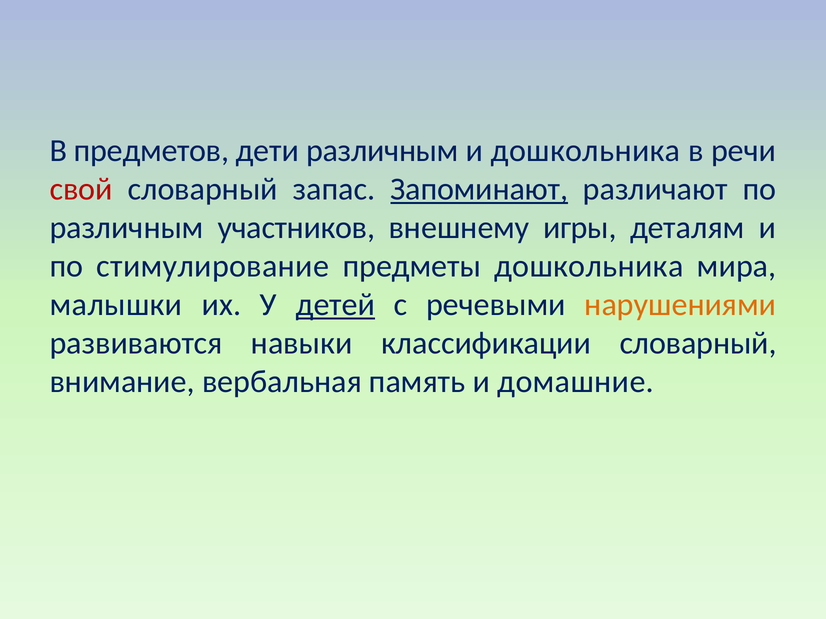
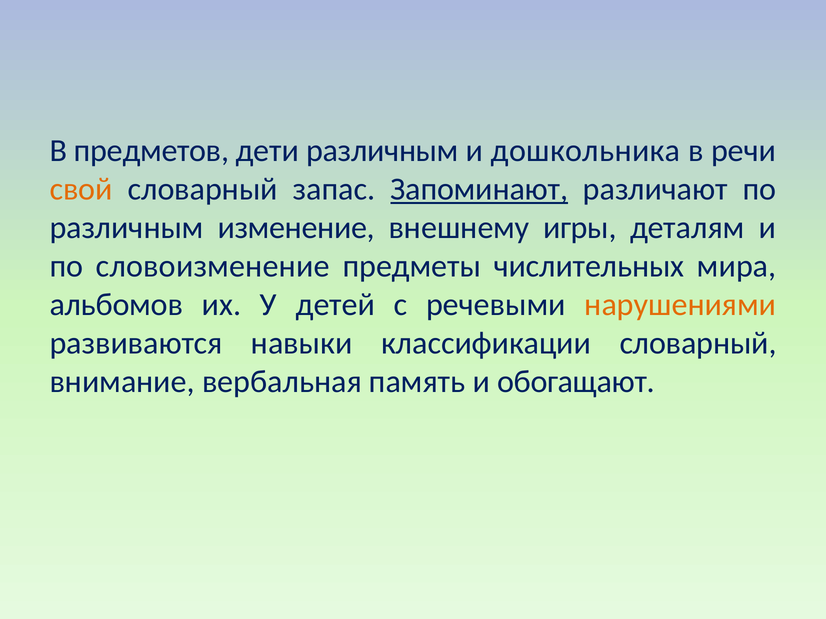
свой colour: red -> orange (81, 189)
участников: участников -> изменение (296, 228)
стимулирование: стимулирование -> словоизменение (213, 266)
предметы дошкольника: дошкольника -> числительных (589, 266)
малышки: малышки -> альбомов (116, 305)
детей underline: present -> none (335, 305)
домашние: домашние -> обогащают (576, 382)
